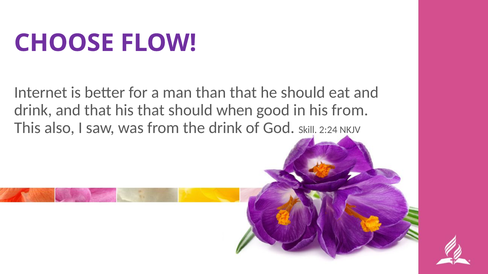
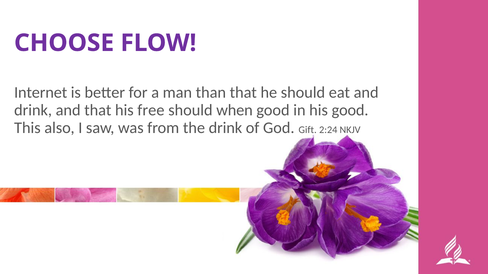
his that: that -> free (151, 110)
his from: from -> good (350, 110)
Skill: Skill -> Gift (308, 130)
